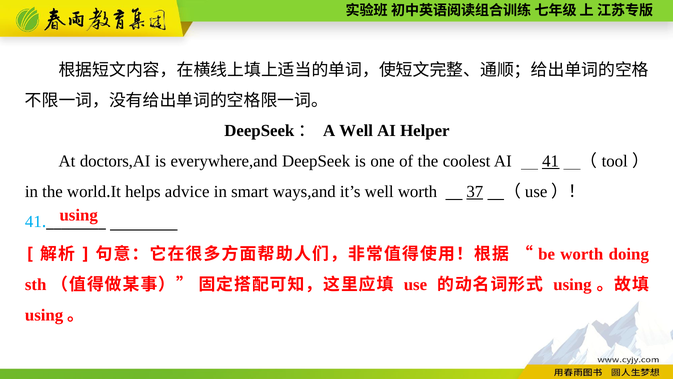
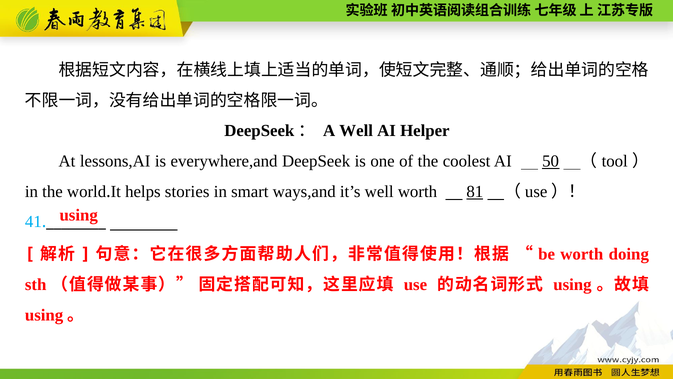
doctors,AI: doctors,AI -> lessons,AI (115, 161)
AI 41: 41 -> 50 (551, 161)
advice: advice -> stories (187, 191)
37: 37 -> 81 (475, 191)
